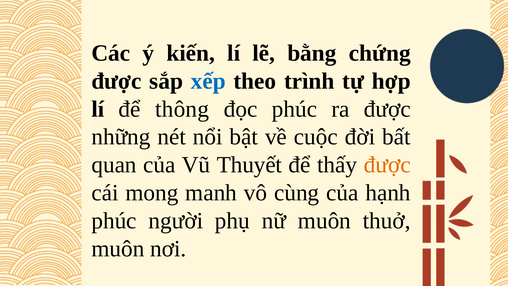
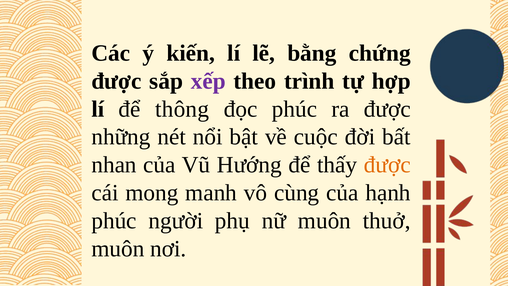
xếp colour: blue -> purple (208, 81)
quan: quan -> nhan (114, 165)
Thuyết: Thuyết -> Hướng (249, 165)
